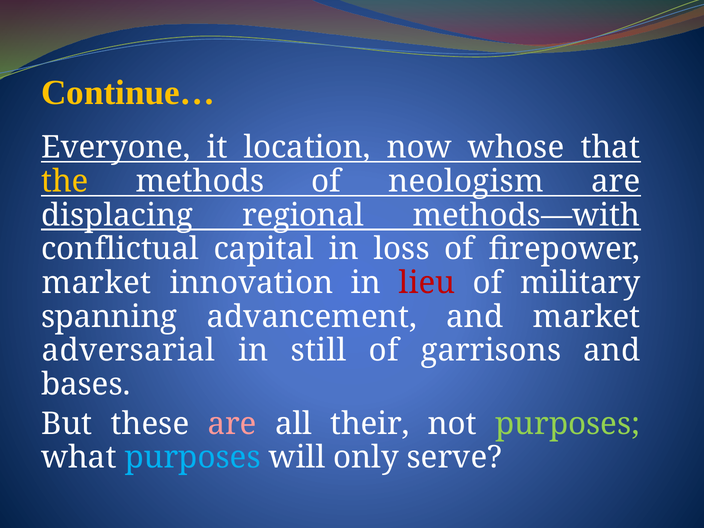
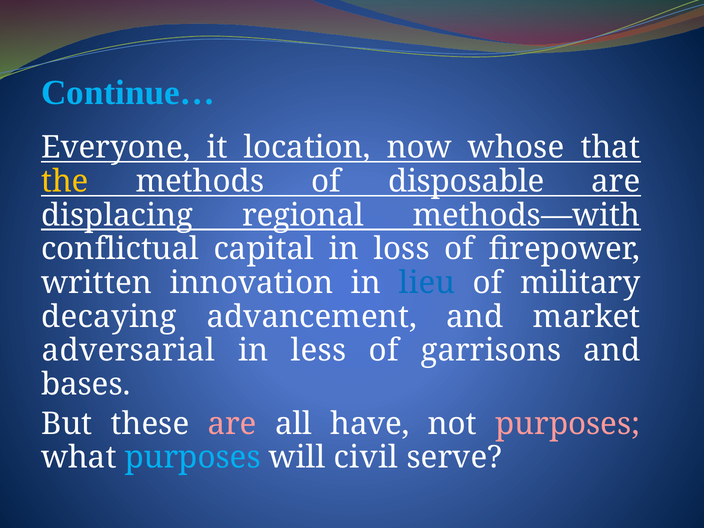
Continue… colour: yellow -> light blue (128, 93)
neologism: neologism -> disposable (466, 181)
market: market -> written (97, 283)
lieu colour: red -> blue (427, 283)
spanning: spanning -> decaying (109, 317)
still: still -> less (318, 351)
their: their -> have (370, 424)
purposes colour: light green -> pink (568, 424)
only: only -> civil (366, 458)
